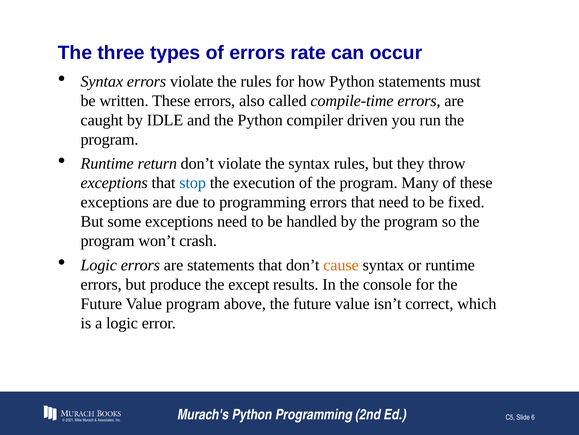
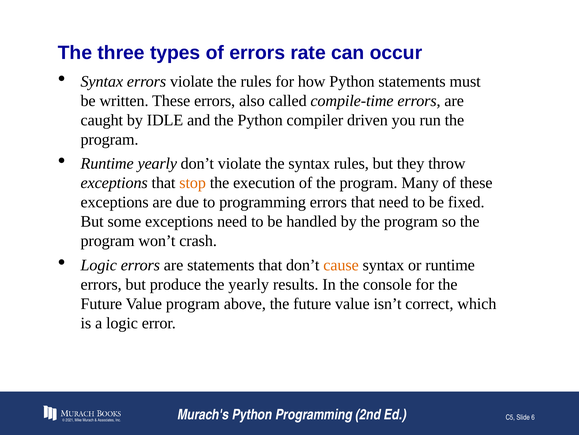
Runtime return: return -> yearly (157, 163)
stop colour: blue -> orange (193, 183)
the except: except -> yearly (249, 284)
